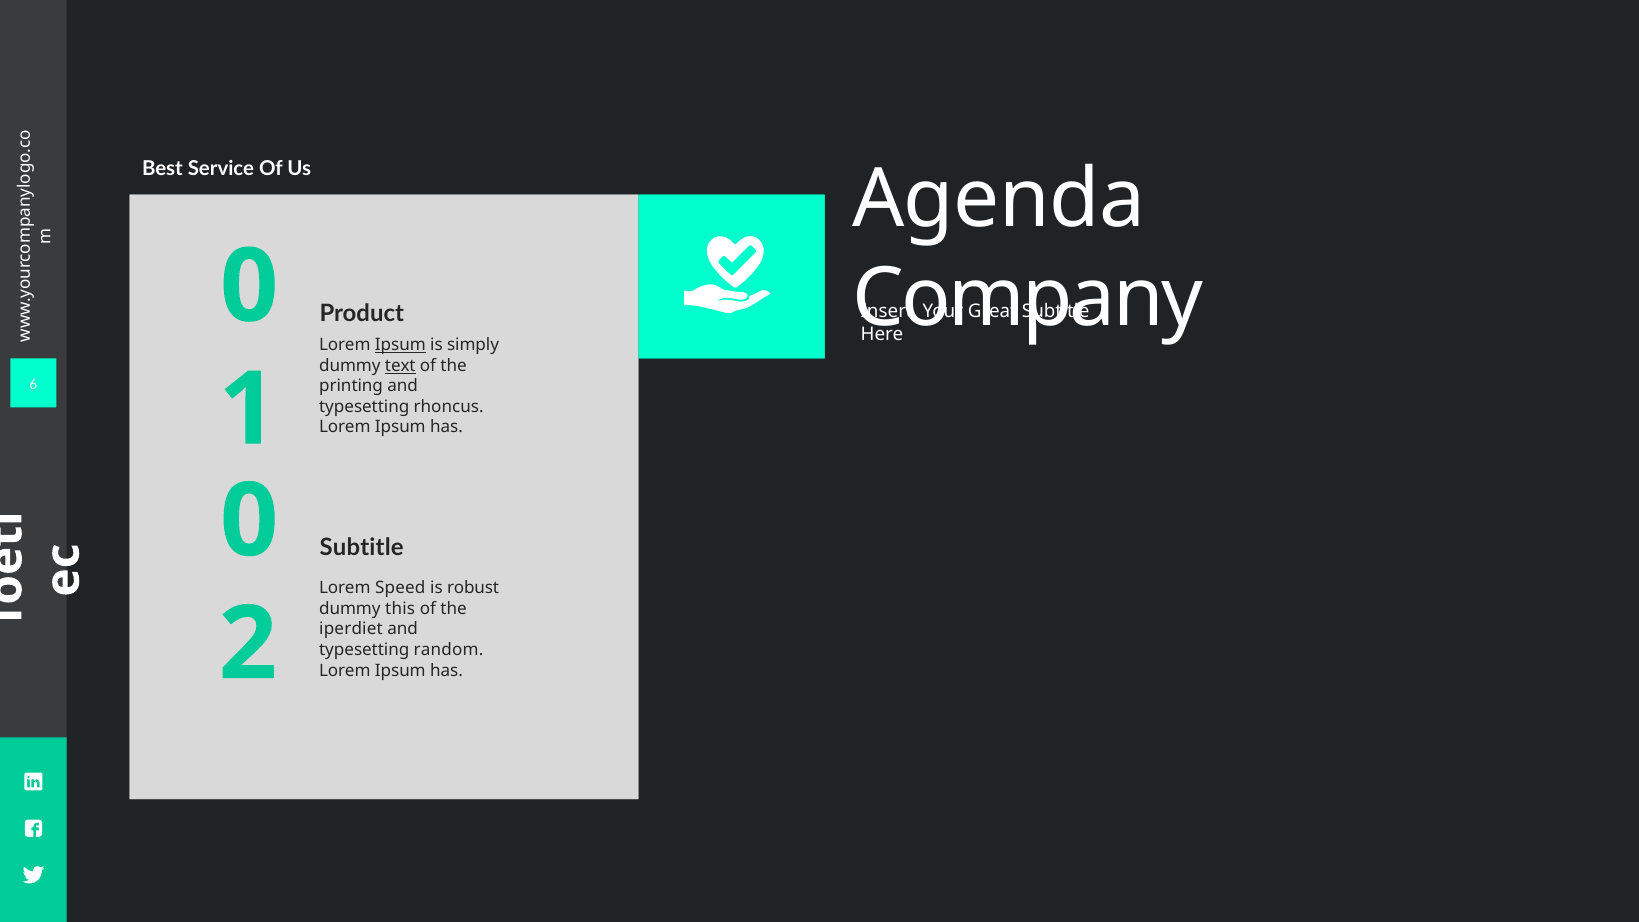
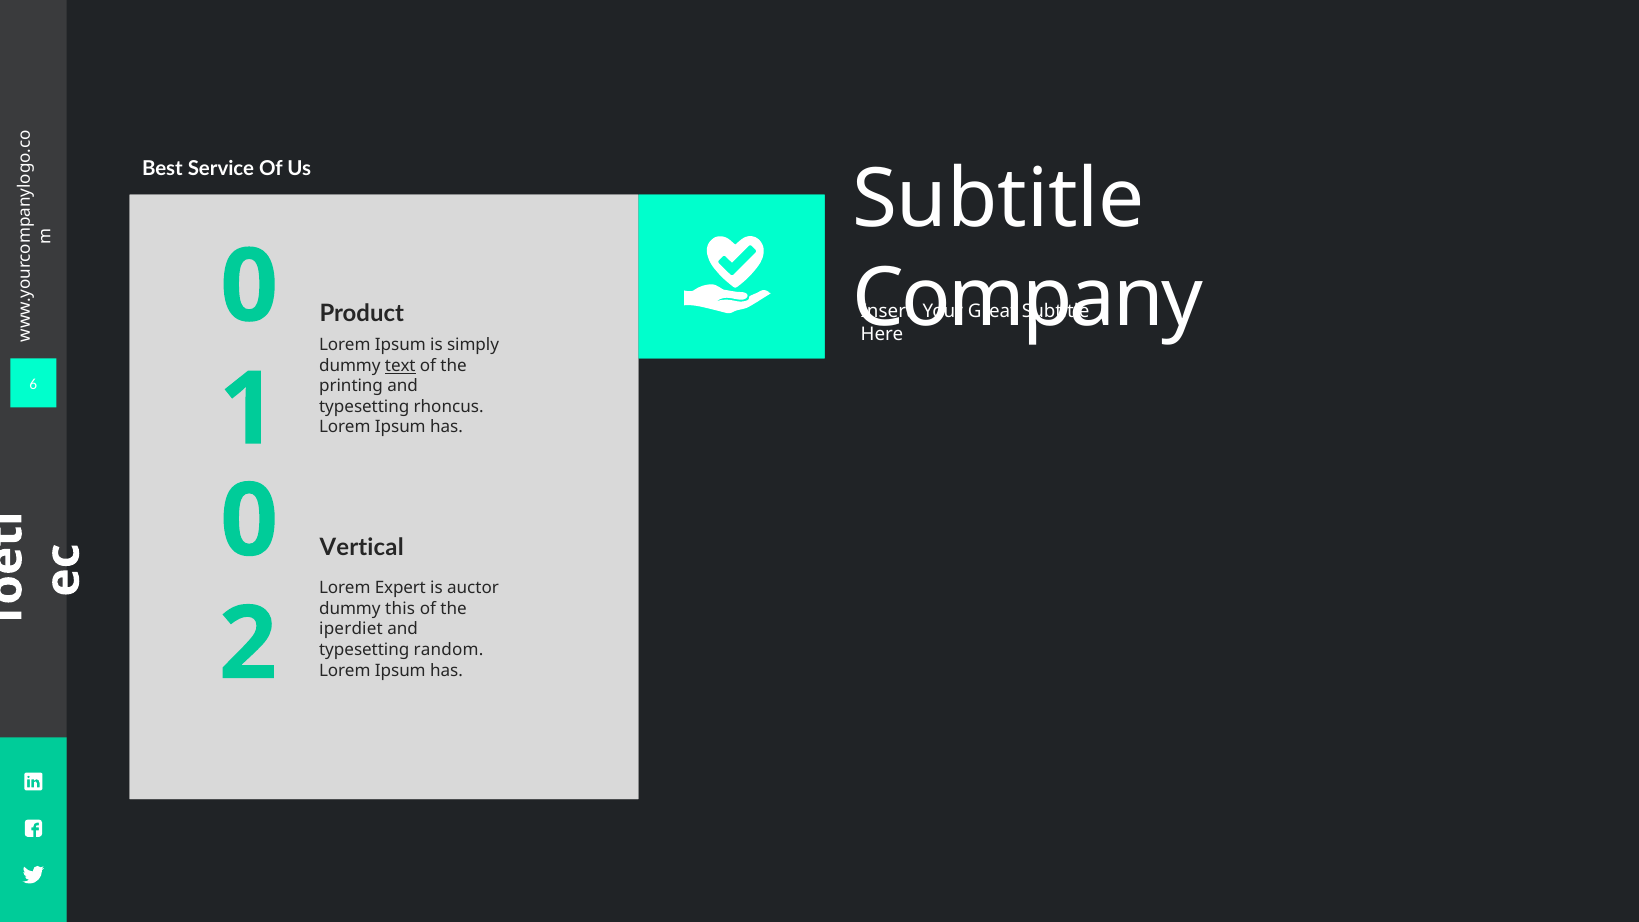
Agenda: Agenda -> Subtitle (998, 200)
Ipsum underline: present -> none (400, 345)
Subtitle: Subtitle -> Vertical (362, 548)
Speed: Speed -> Expert (400, 588)
robust: robust -> auctor (473, 588)
